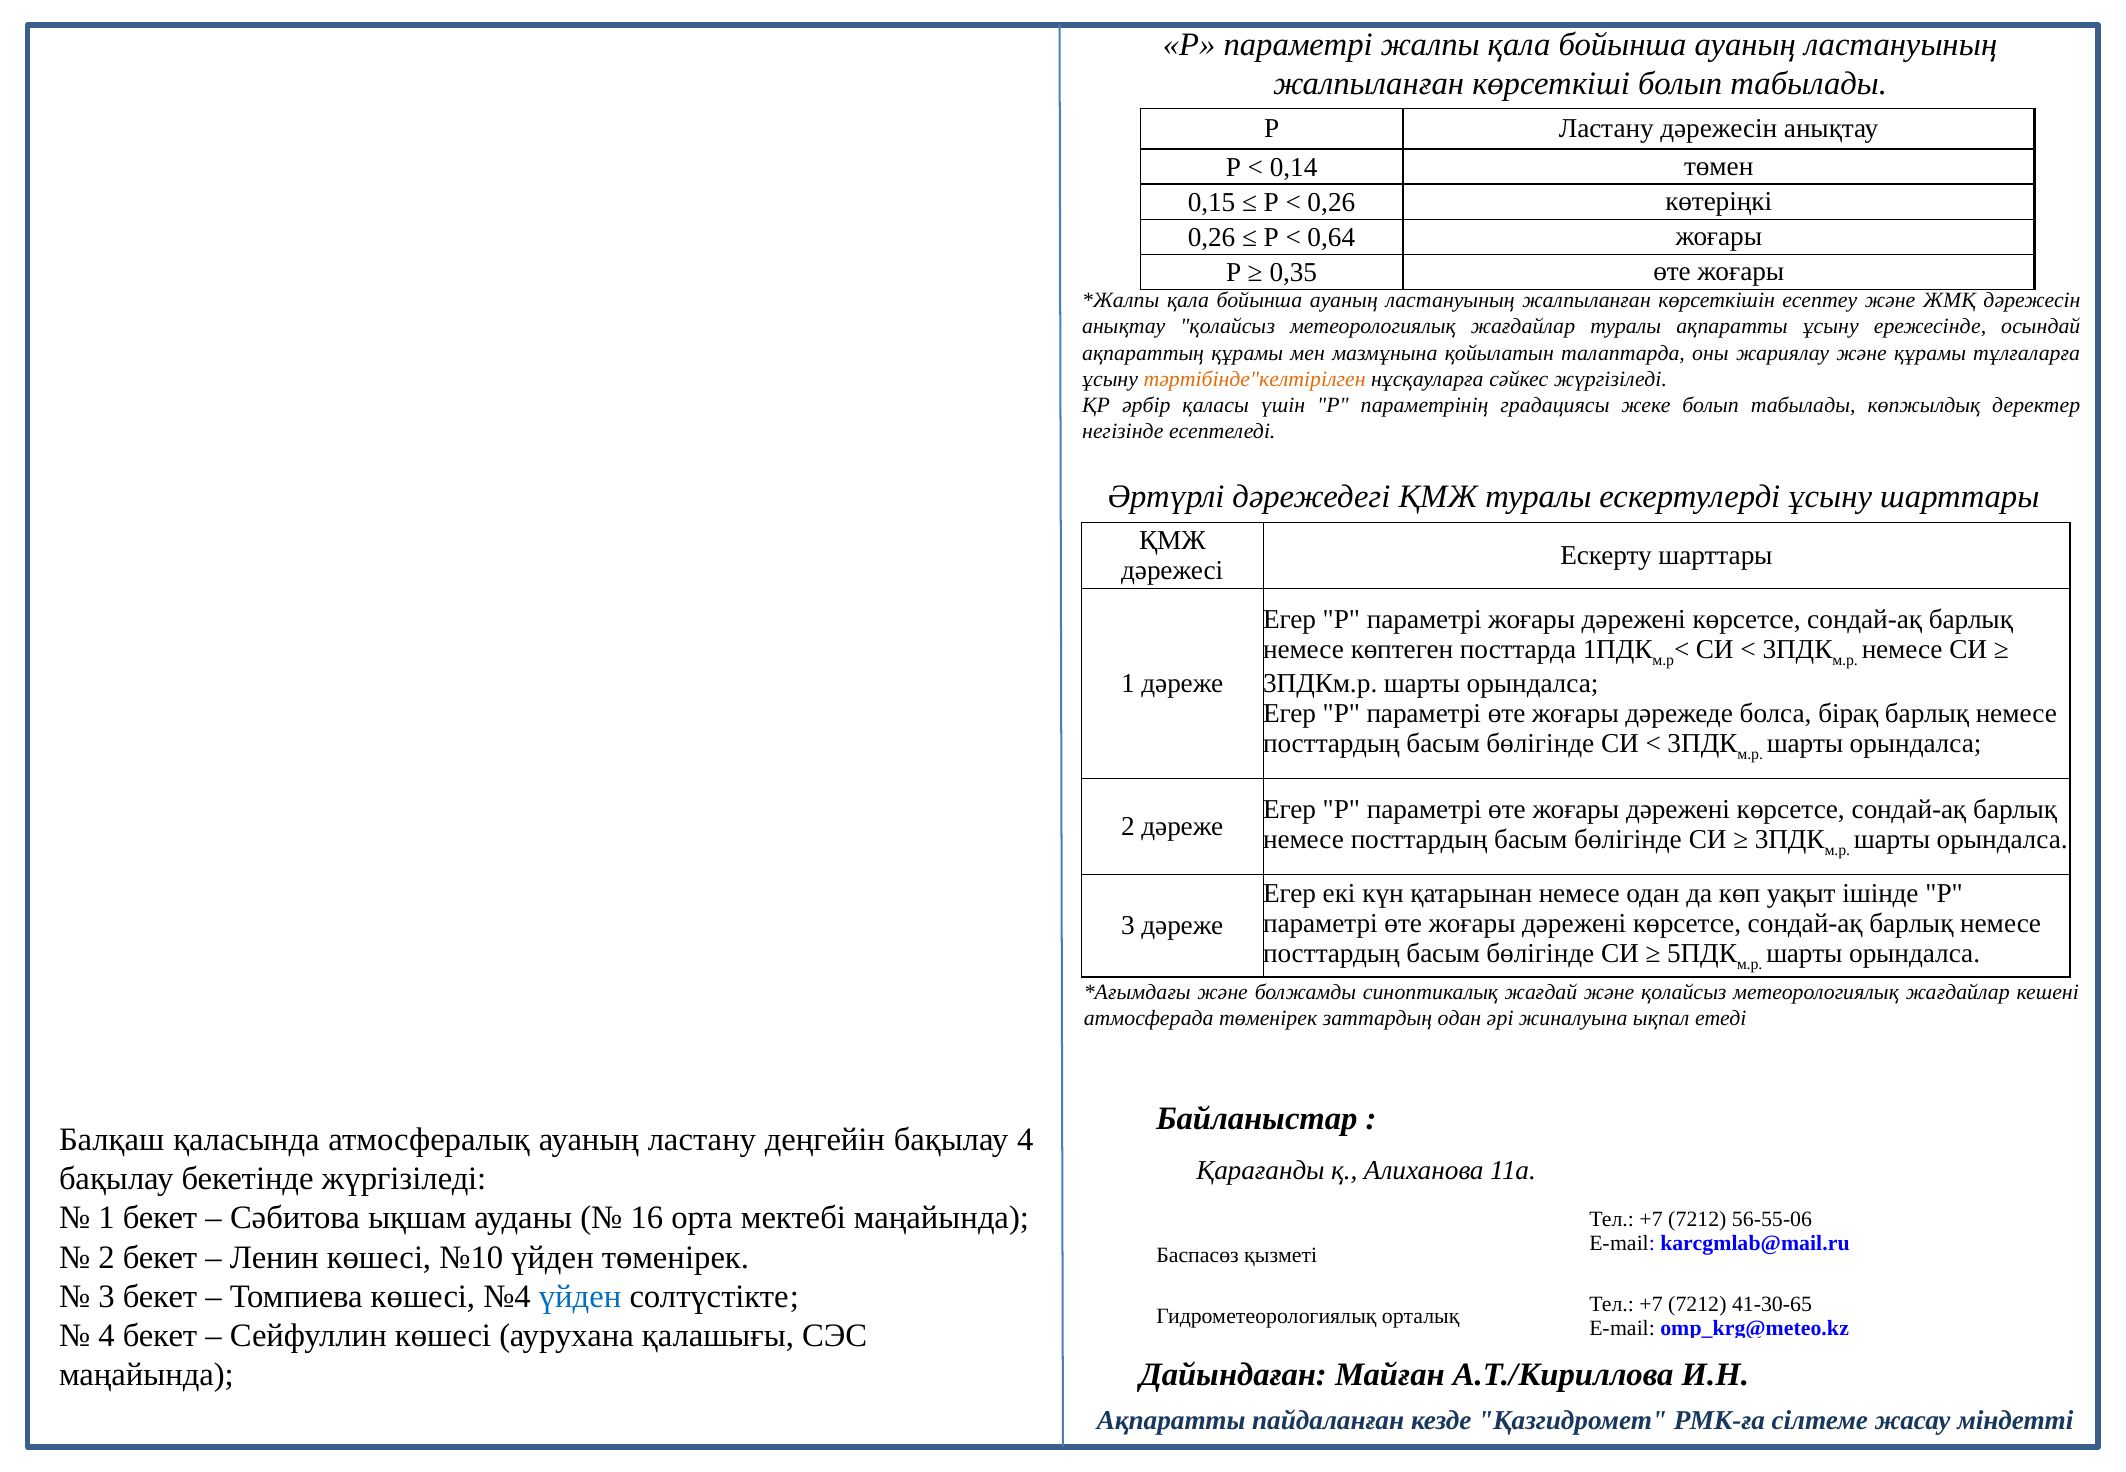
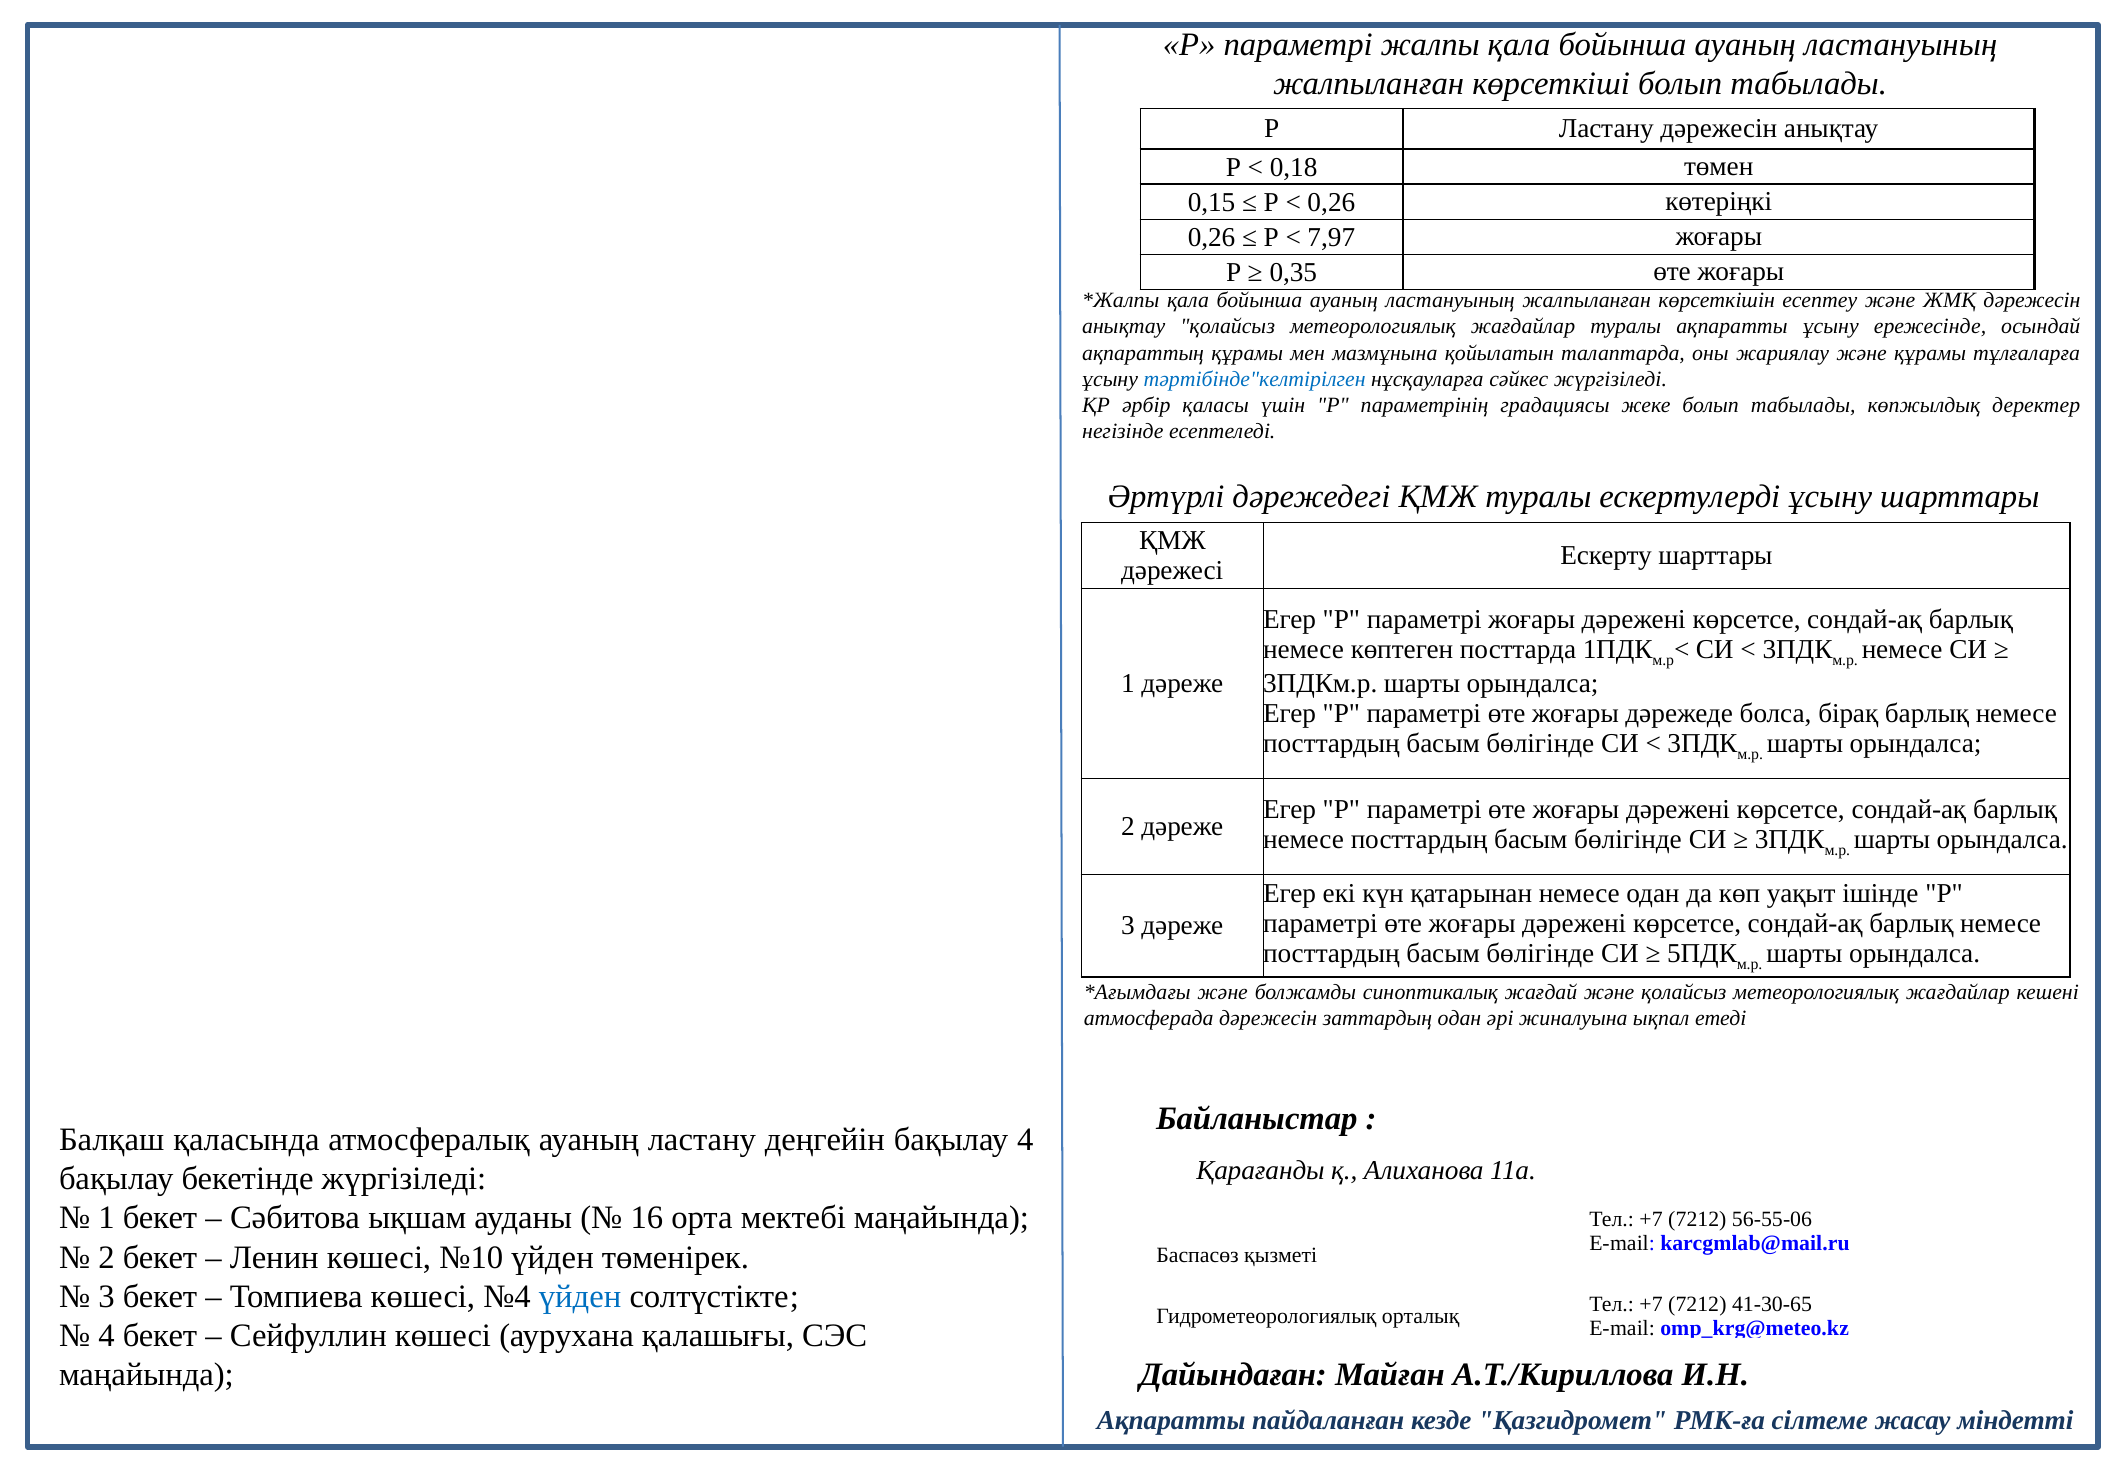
0,14: 0,14 -> 0,18 (1294, 168)
0,64: 0,64 -> 7,97 (1331, 238)
тәртібінде"келтірілген colour: orange -> blue (1255, 379)
атмосферада төменірек: төменірек -> дәрежесін (1268, 1019)
